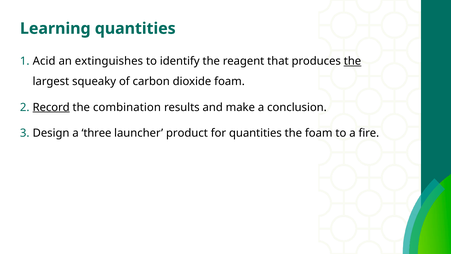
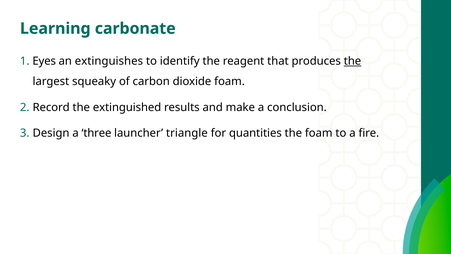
Learning quantities: quantities -> carbonate (135, 29)
Acid: Acid -> Eyes (44, 61)
Record underline: present -> none (51, 107)
combination: combination -> extinguished (127, 107)
product: product -> triangle (187, 133)
